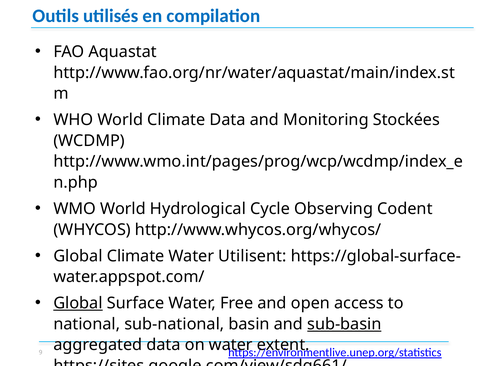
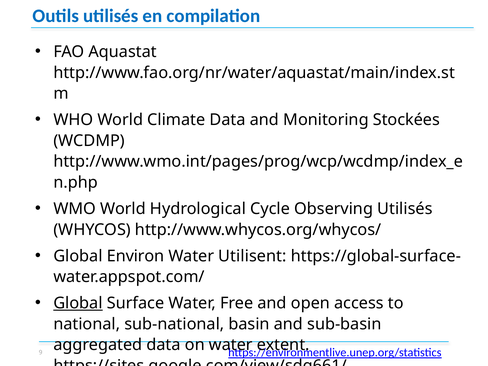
Observing Codent: Codent -> Utilisés (405, 209)
Global Climate: Climate -> Environ (136, 256)
sub-basin underline: present -> none (344, 324)
